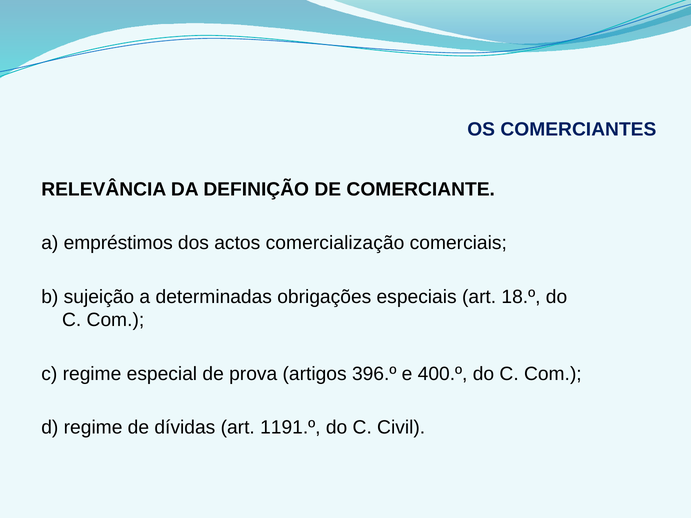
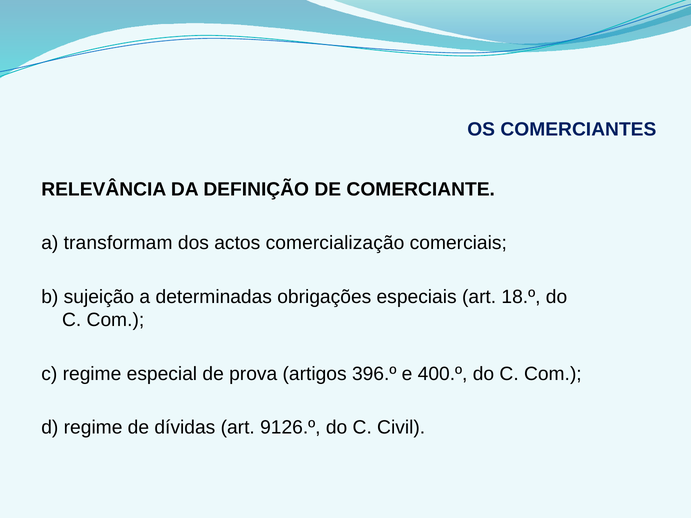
empréstimos: empréstimos -> transformam (118, 243)
1191.º: 1191.º -> 9126.º (290, 428)
